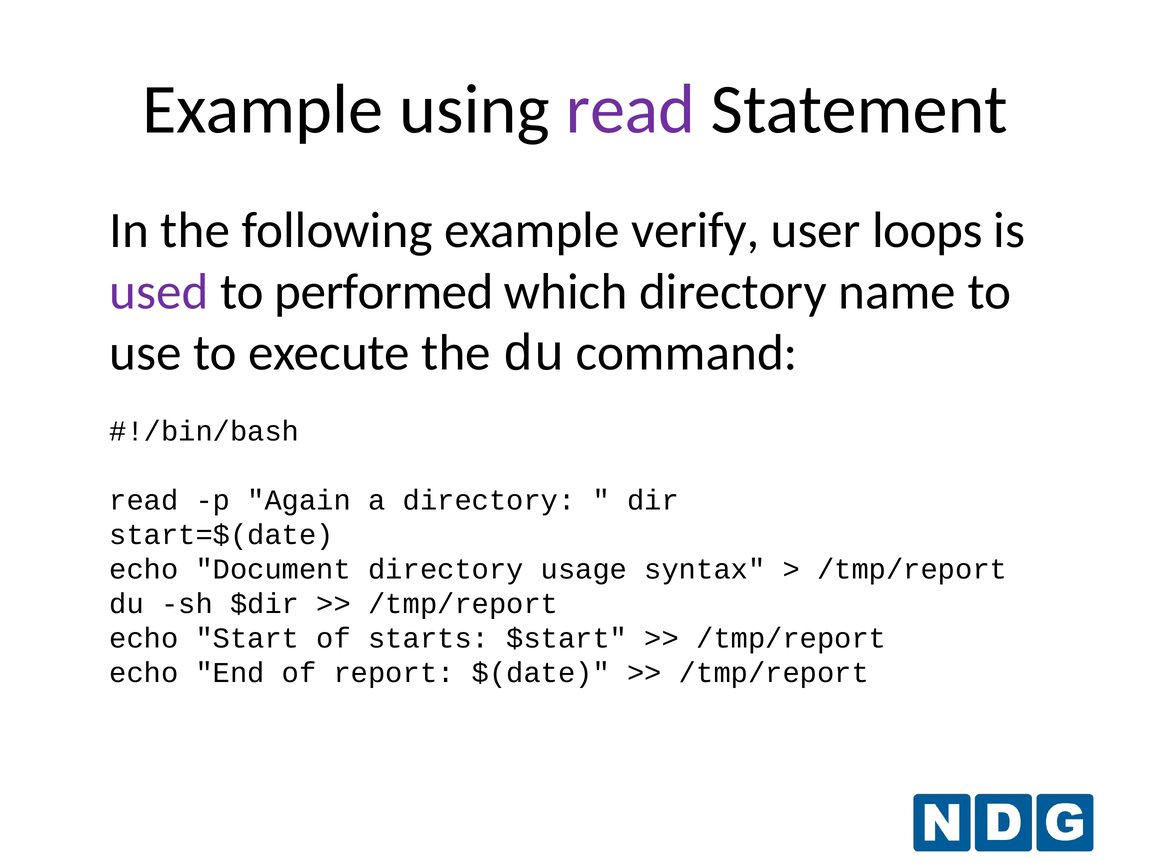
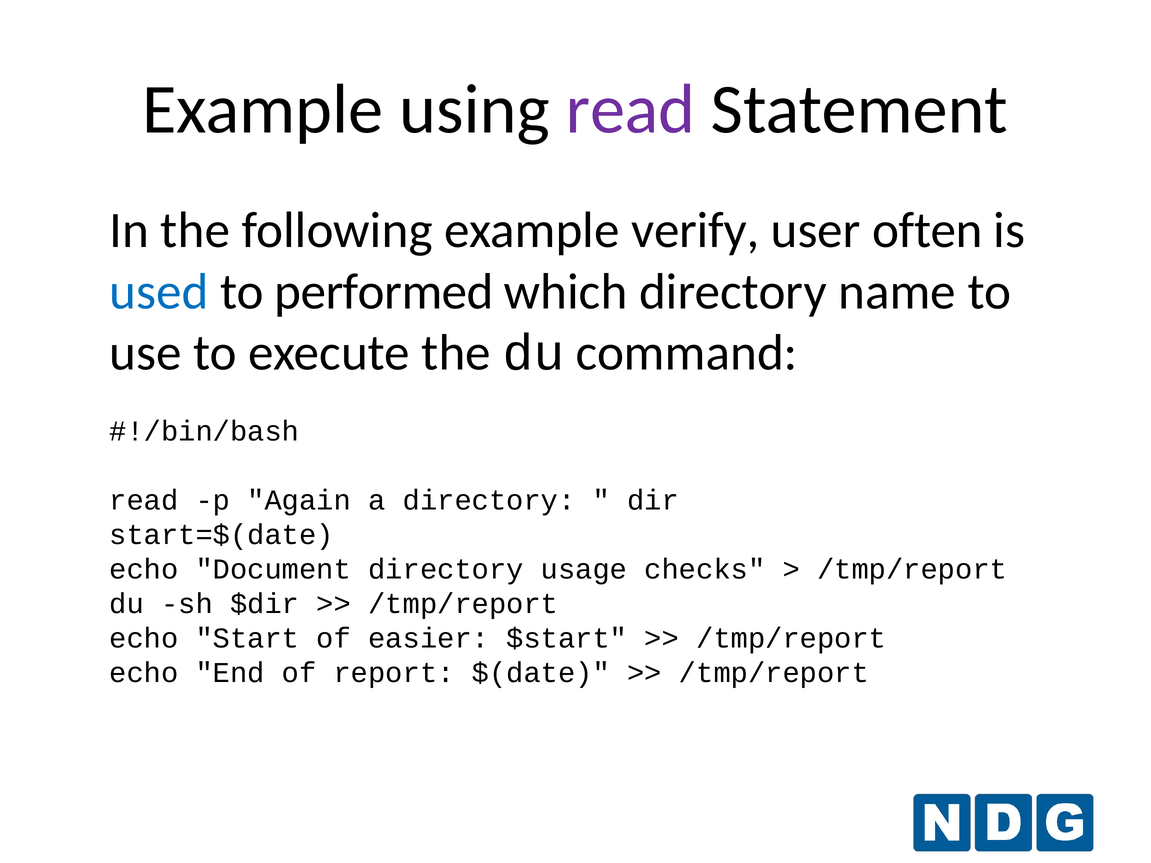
loops: loops -> often (927, 230)
used colour: purple -> blue (159, 292)
syntax: syntax -> checks (705, 569)
starts: starts -> easier (429, 638)
